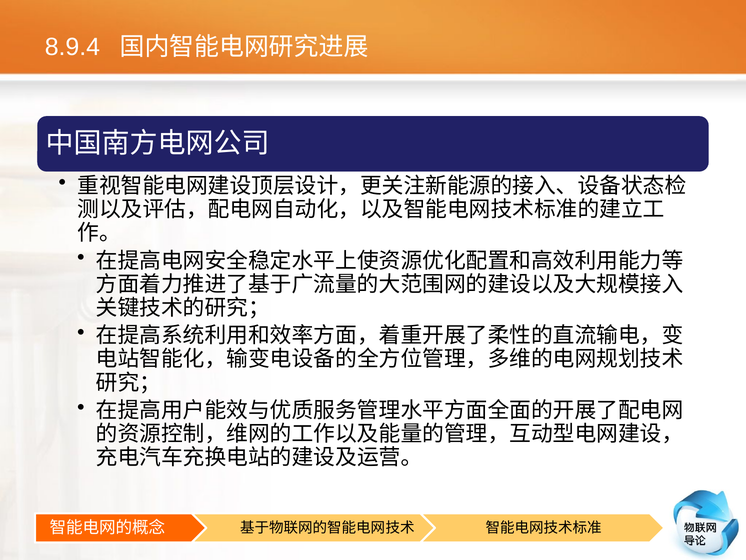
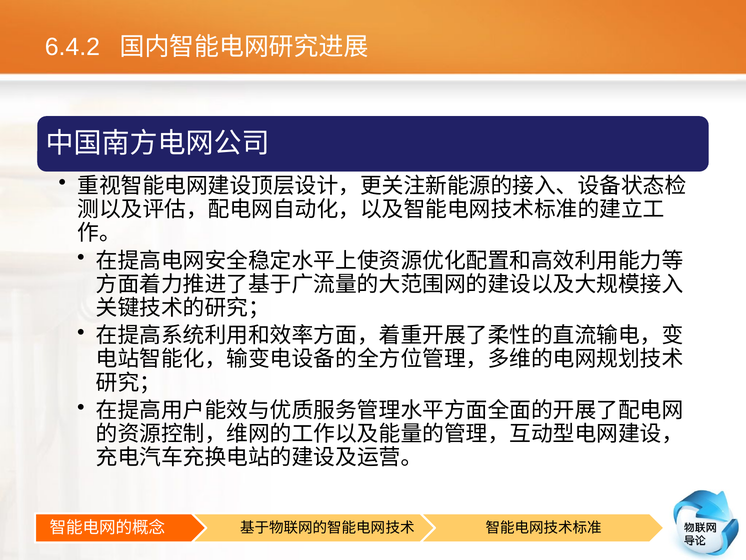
8.9.4: 8.9.4 -> 6.4.2 (72, 47)
